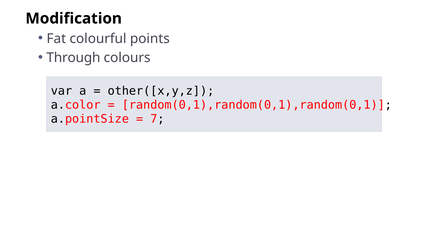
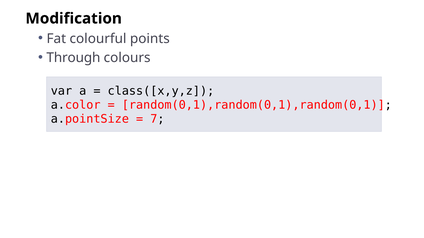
other([x,y,z: other([x,y,z -> class([x,y,z (161, 91)
